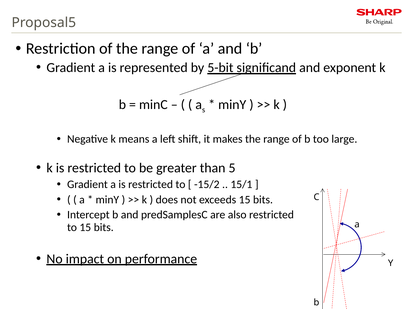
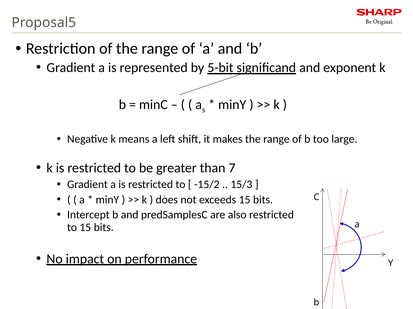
5: 5 -> 7 (232, 168)
15/1: 15/1 -> 15/3 (241, 185)
